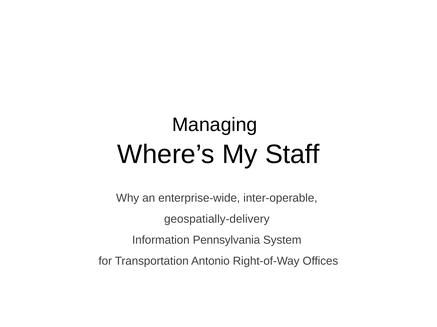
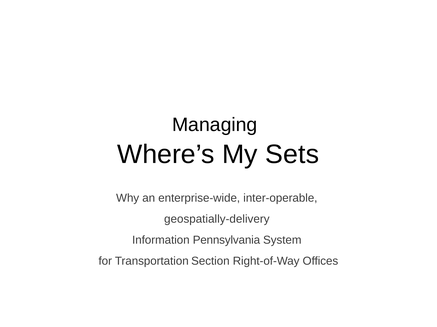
Staff: Staff -> Sets (292, 155)
Antonio: Antonio -> Section (210, 262)
